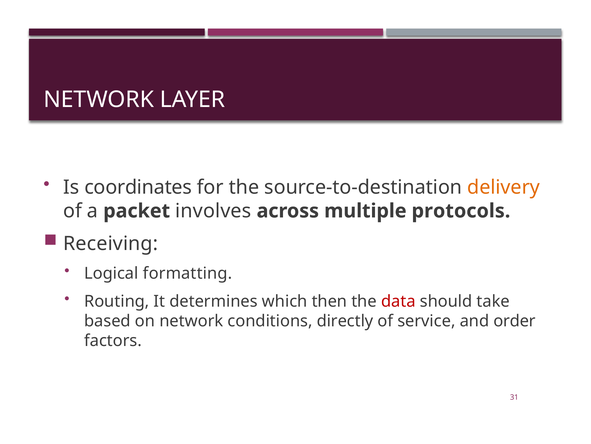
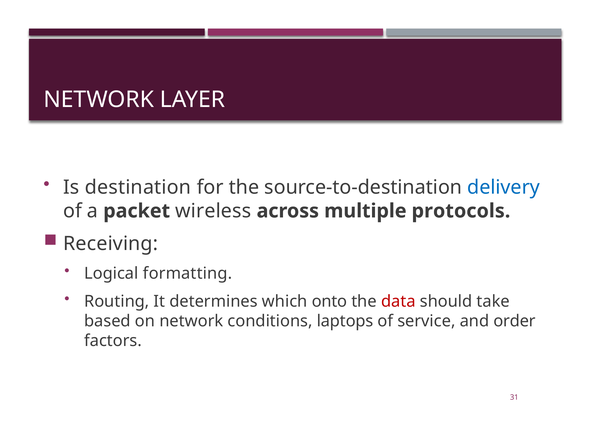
coordinates: coordinates -> destination (138, 187)
delivery colour: orange -> blue (504, 187)
involves: involves -> wireless (213, 211)
then: then -> onto (329, 301)
directly: directly -> laptops (345, 320)
